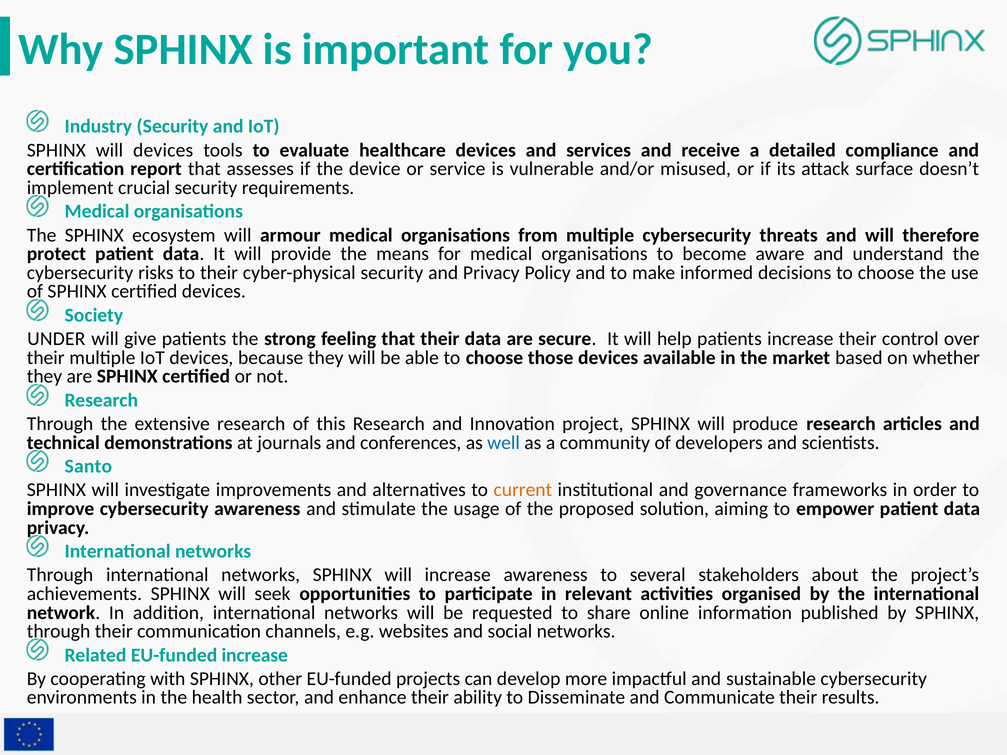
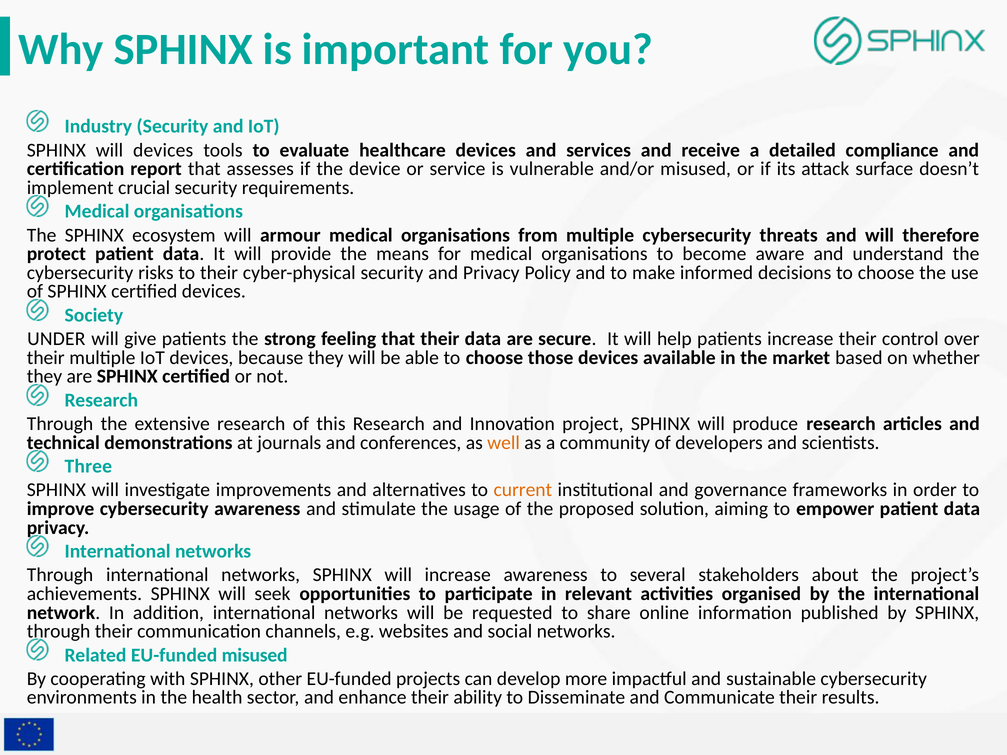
well colour: blue -> orange (504, 443)
Santo: Santo -> Three (88, 466)
EU-funded increase: increase -> misused (255, 655)
